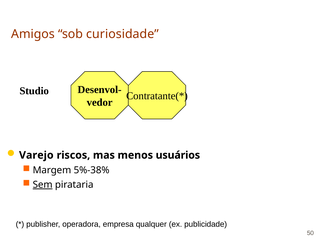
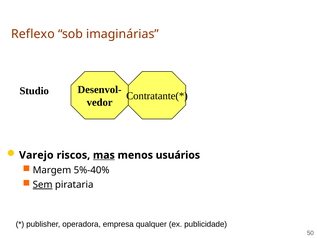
Amigos: Amigos -> Reflexo (33, 34)
curiosidade: curiosidade -> imaginárias (123, 34)
mas underline: none -> present (104, 155)
5%-38%: 5%-38% -> 5%-40% (92, 170)
